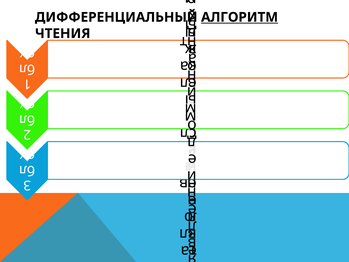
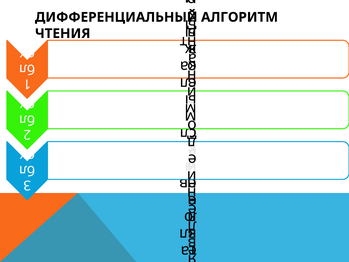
АЛГОРИТМ underline: present -> none (240, 17)
